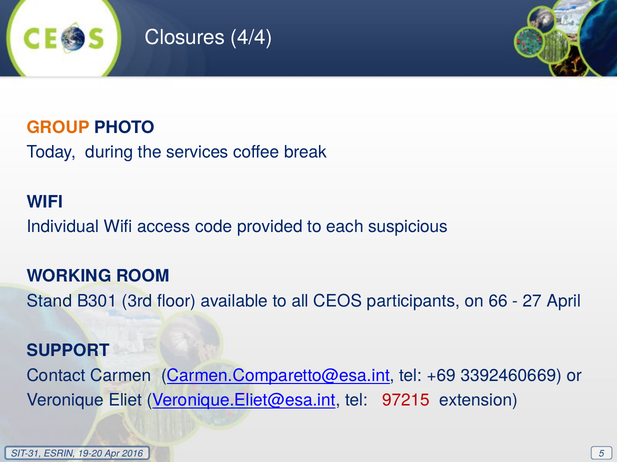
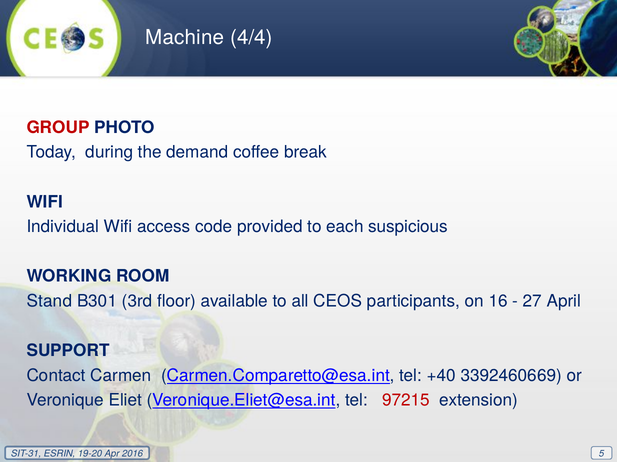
Closures: Closures -> Machine (185, 37)
GROUP colour: orange -> red (58, 128)
services: services -> demand (197, 153)
66: 66 -> 16 (498, 302)
+69: +69 -> +40 (441, 376)
